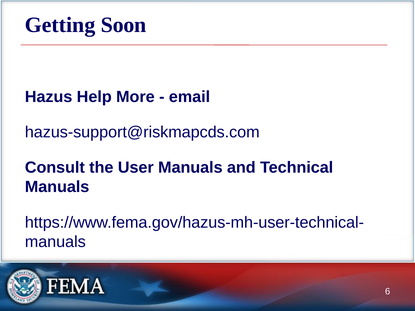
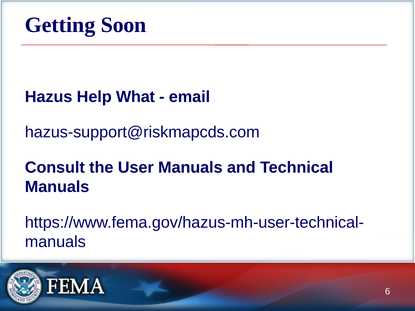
More: More -> What (135, 97)
